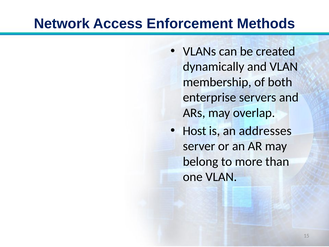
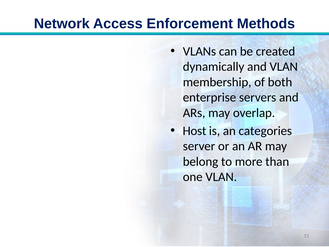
addresses: addresses -> categories (265, 131)
